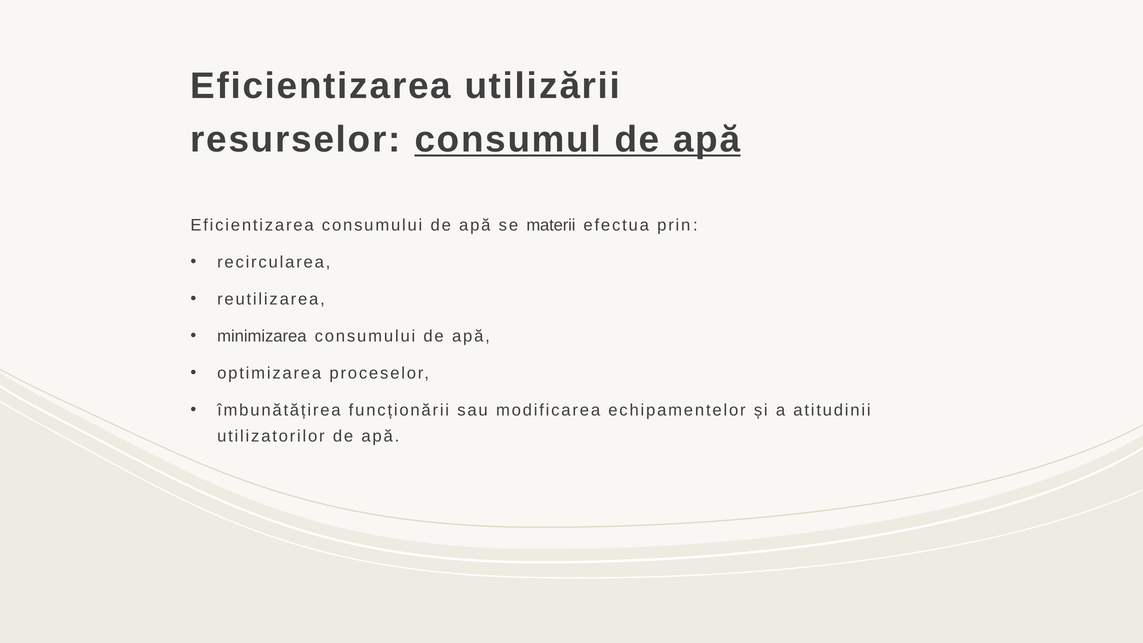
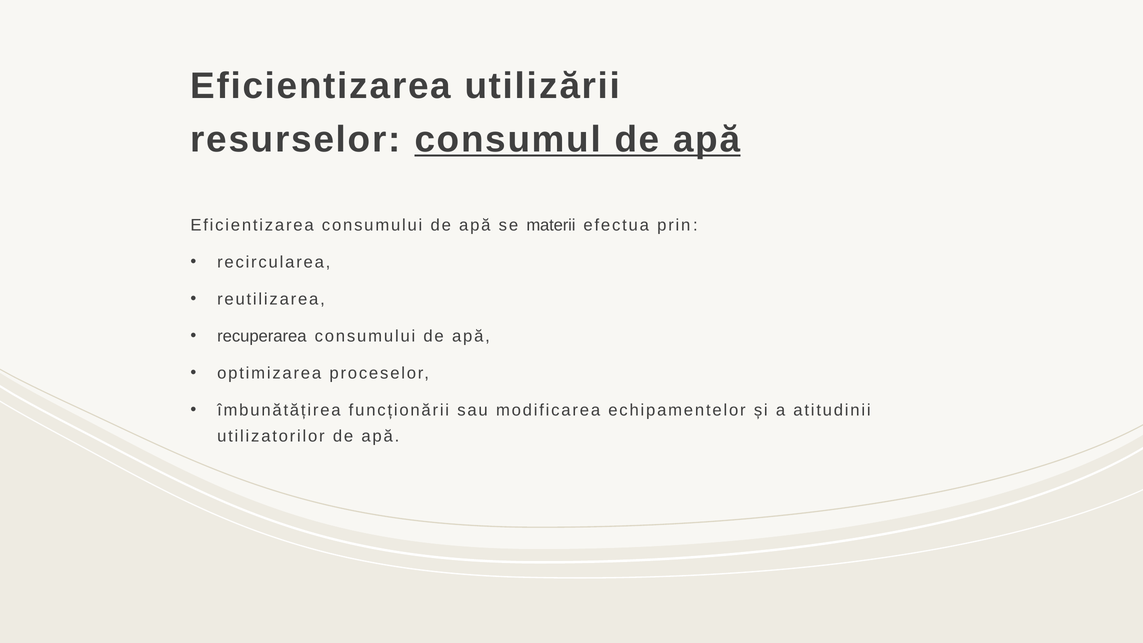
minimizarea: minimizarea -> recuperarea (262, 336)
